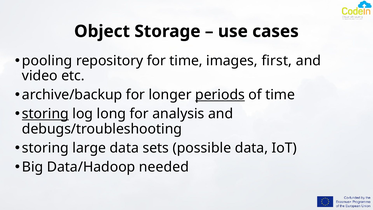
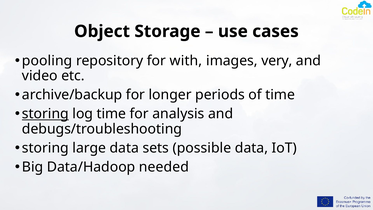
for time: time -> with (186, 61)
first: first -> very (277, 61)
periods underline: present -> none (220, 95)
log long: long -> time (111, 114)
